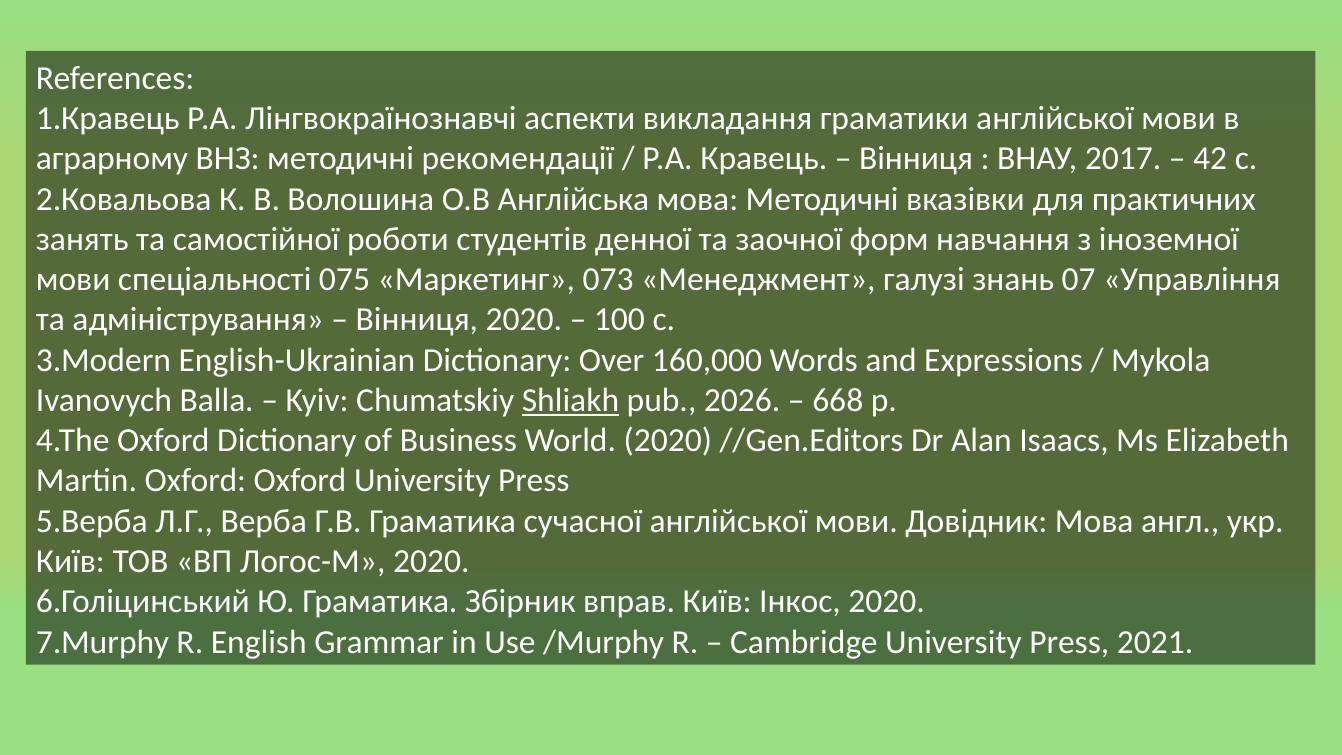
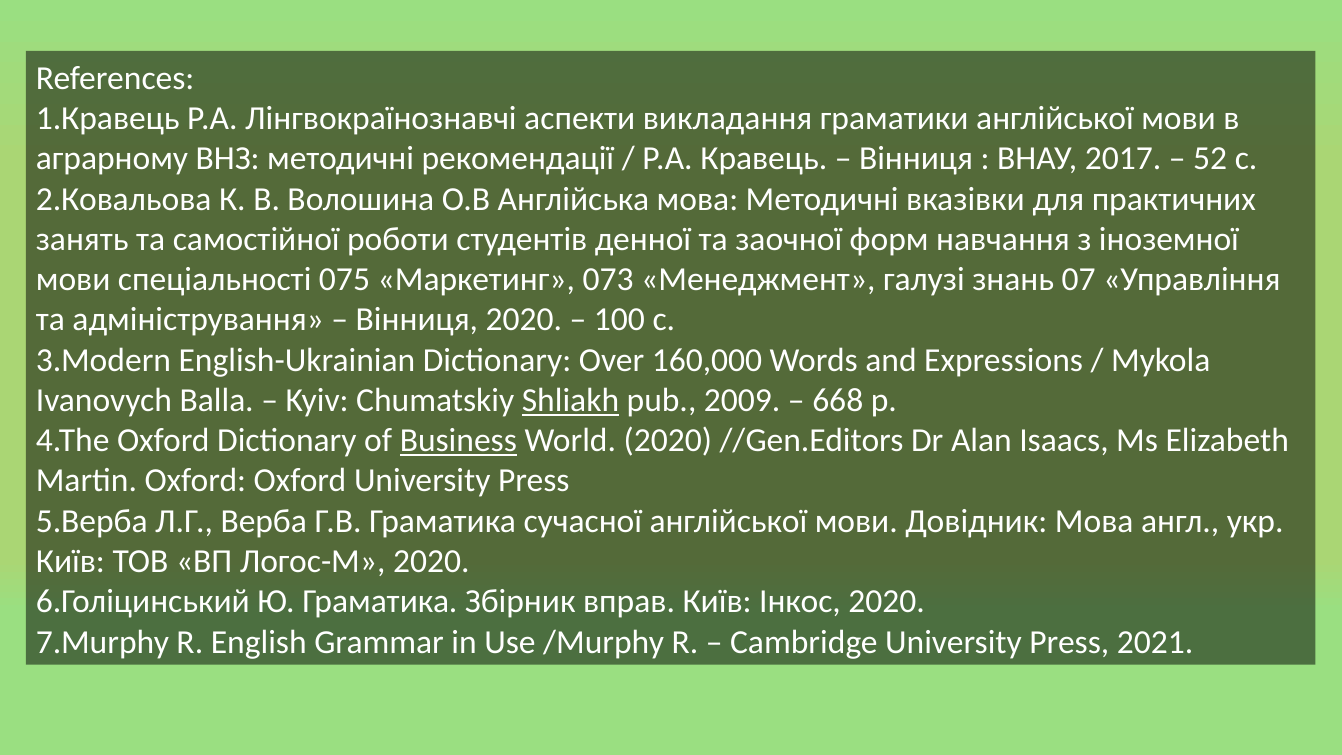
42: 42 -> 52 (1210, 159)
2026: 2026 -> 2009 (742, 400)
Business underline: none -> present (458, 441)
